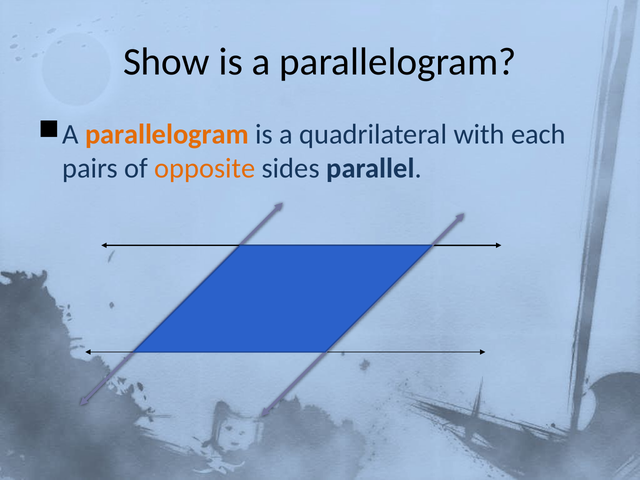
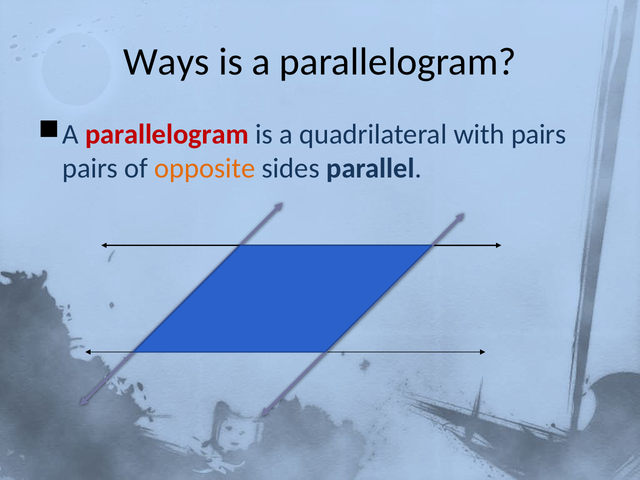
Show: Show -> Ways (166, 62)
parallelogram colour: orange -> red (167, 134)
with each: each -> pairs (539, 134)
